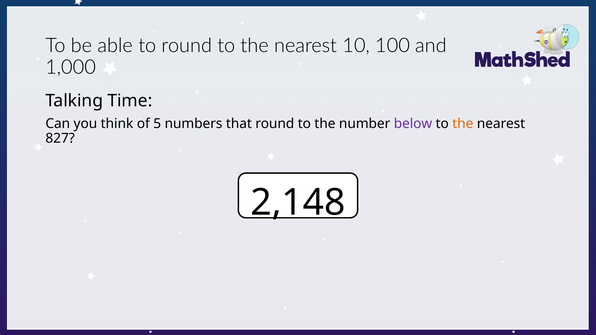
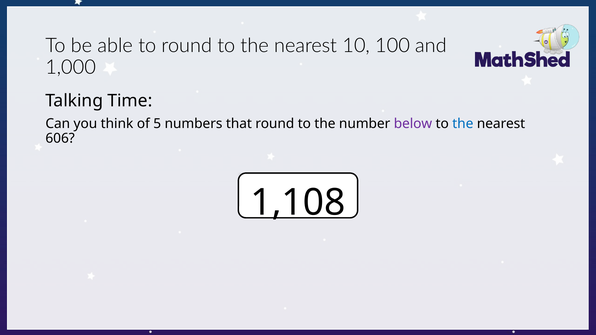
the colour: orange -> blue (463, 124)
827: 827 -> 606 (60, 138)
2,148: 2,148 -> 1,108 (298, 203)
